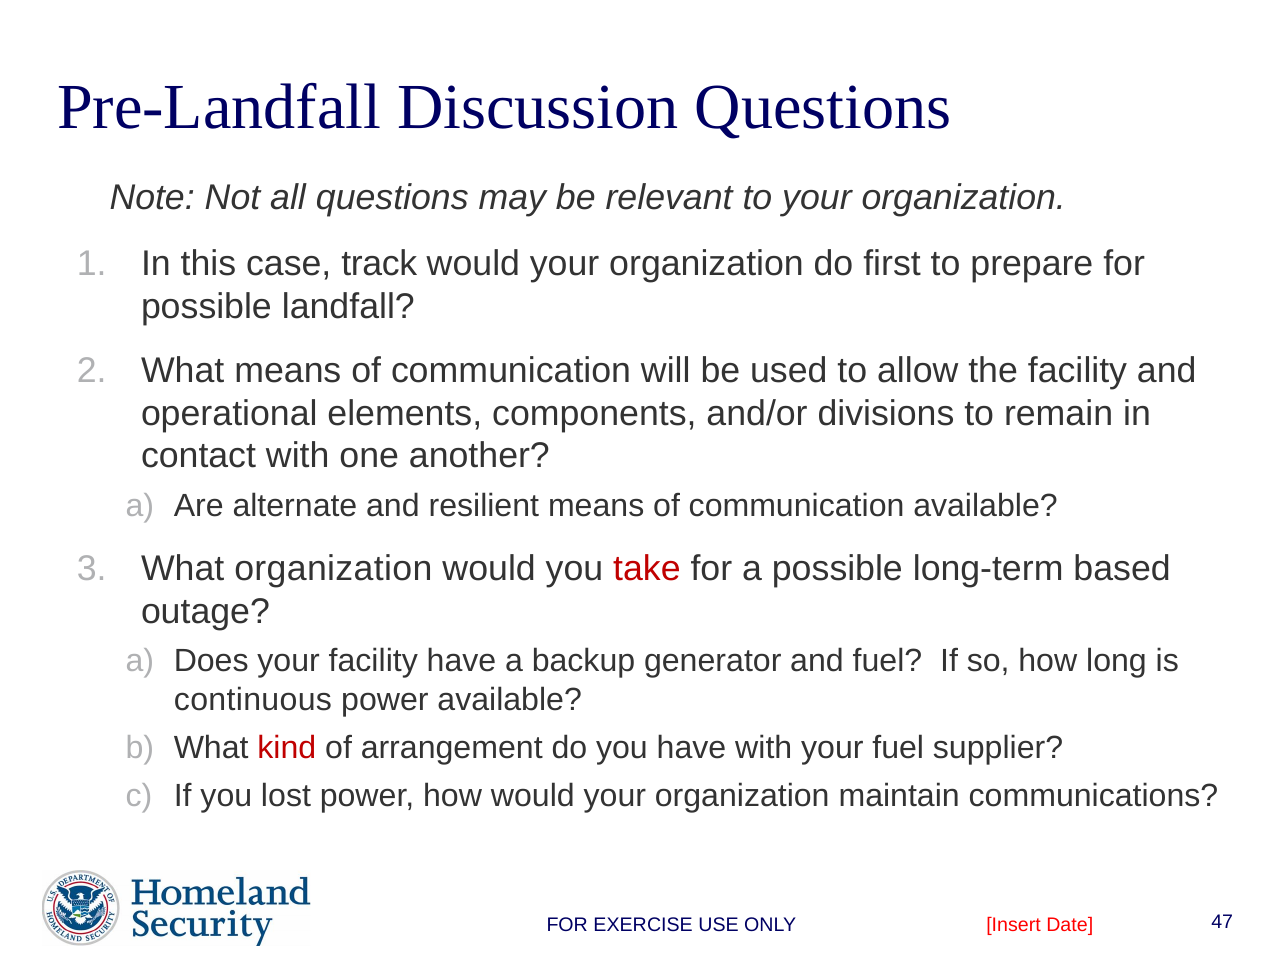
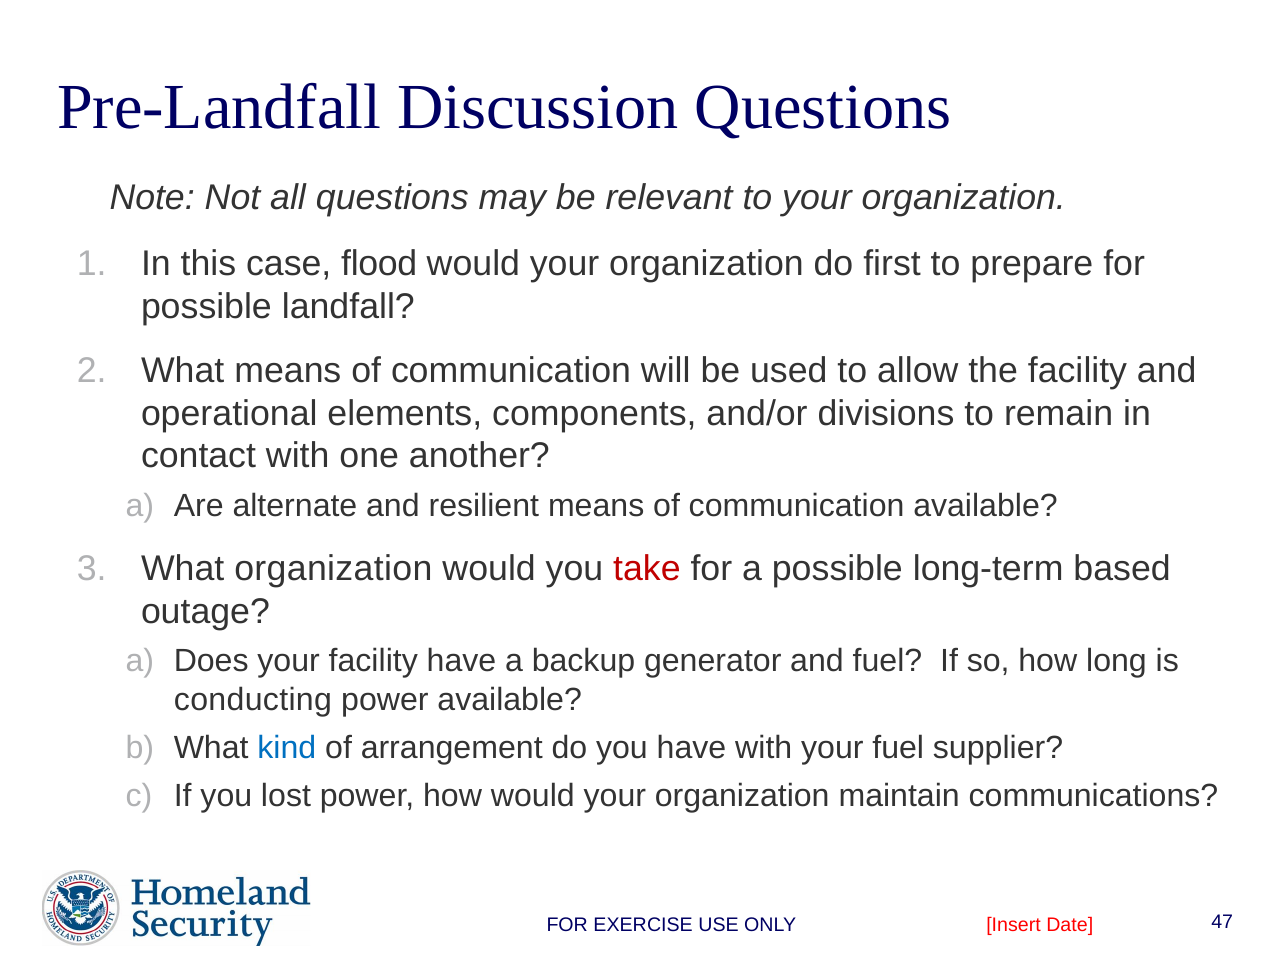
track: track -> flood (379, 263)
continuous: continuous -> conducting (253, 700)
kind colour: red -> blue (287, 748)
